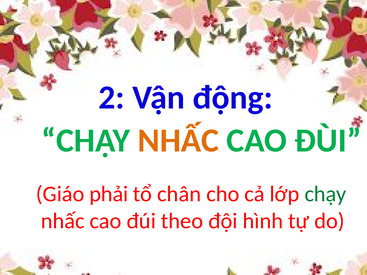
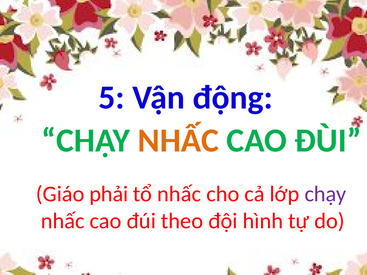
2: 2 -> 5 (112, 98)
tổ chân: chân -> nhấc (179, 194)
chạy colour: green -> purple (325, 194)
